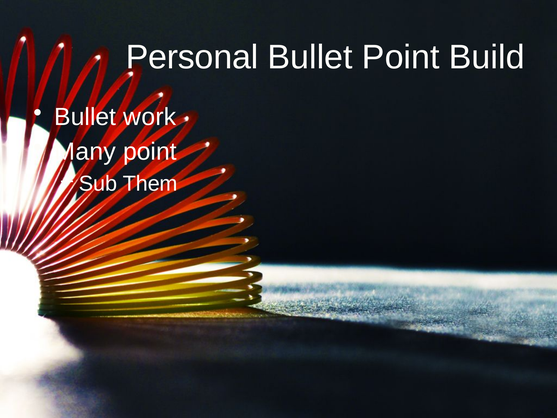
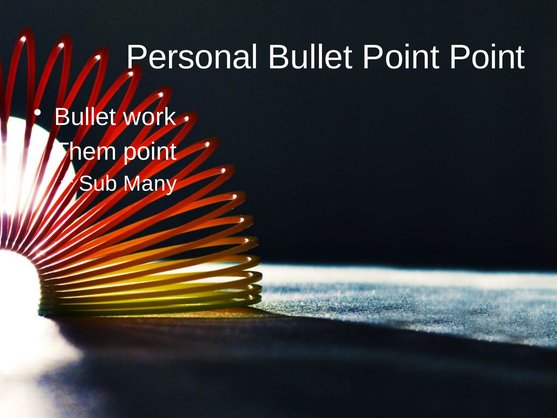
Point Build: Build -> Point (487, 57)
Many: Many -> Them (85, 152)
Them: Them -> Many (150, 184)
